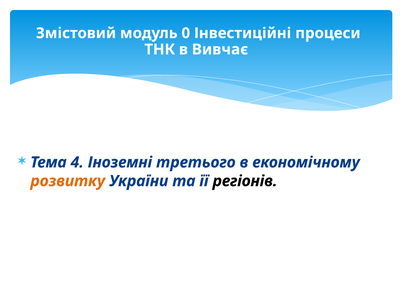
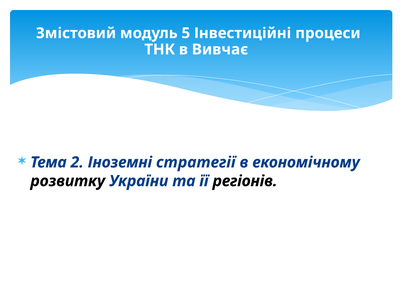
0: 0 -> 5 (186, 33)
4: 4 -> 2 (77, 163)
третього: третього -> стратегії (196, 163)
розвитку colour: orange -> black (68, 181)
